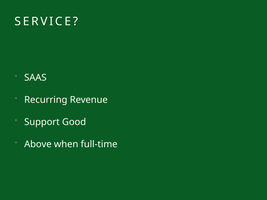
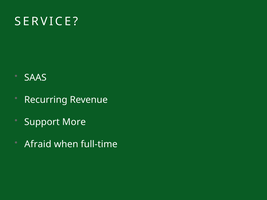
Good: Good -> More (74, 122)
Above: Above -> Afraid (38, 144)
